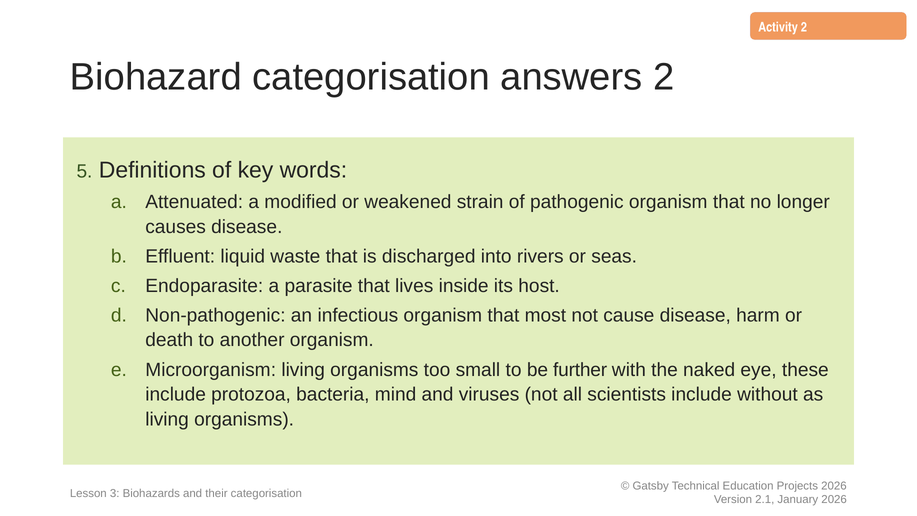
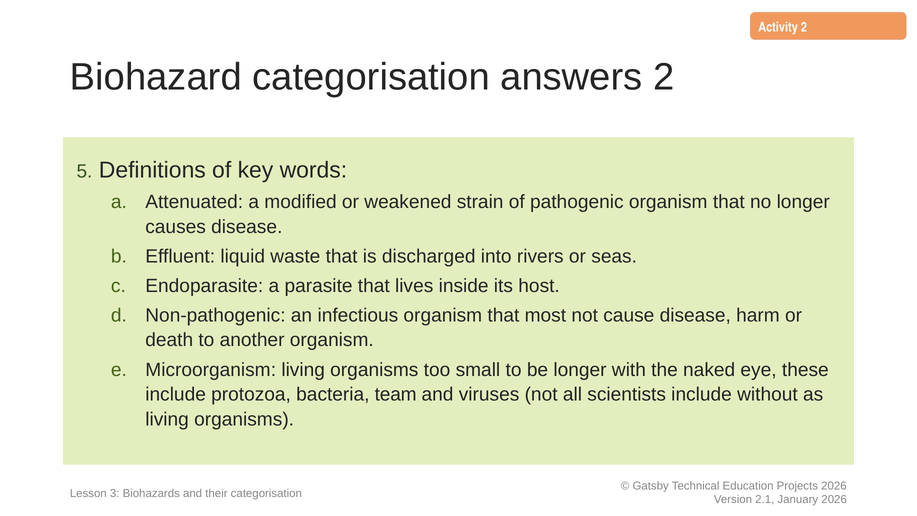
be further: further -> longer (580, 370)
mind: mind -> team (396, 394)
